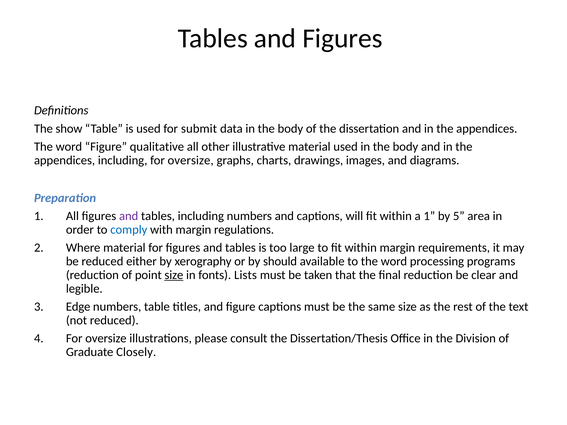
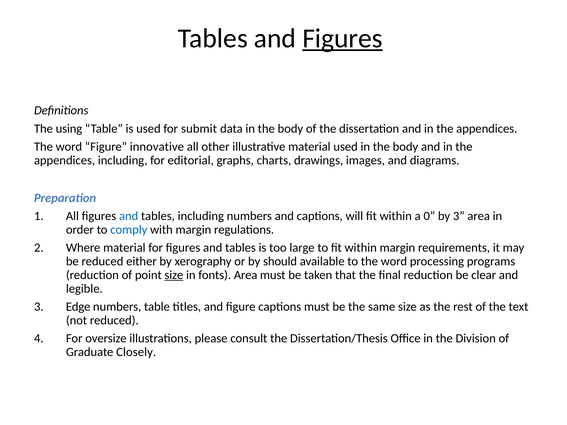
Figures underline: none -> present (342, 38)
show: show -> using (69, 129)
qualitative: qualitative -> innovative (157, 147)
including for oversize: oversize -> editorial (191, 160)
and colour: purple -> blue (129, 216)
a 1: 1 -> 0 (429, 216)
by 5: 5 -> 3 (459, 216)
fonts Lists: Lists -> Area (246, 275)
